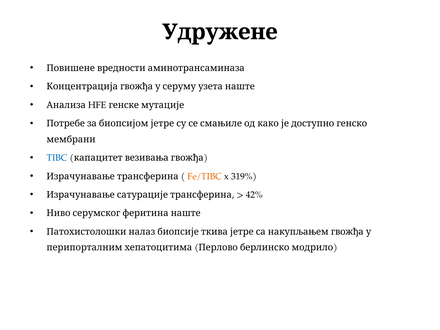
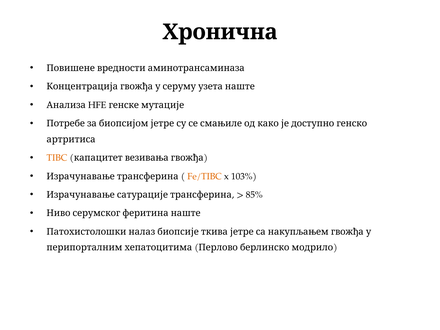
Удружене: Удружене -> Хронична (220, 32)
мембрани: мембрани -> артритиса (71, 139)
TIBC colour: blue -> orange (57, 158)
319%: 319% -> 103% (244, 176)
42%: 42% -> 85% (254, 195)
